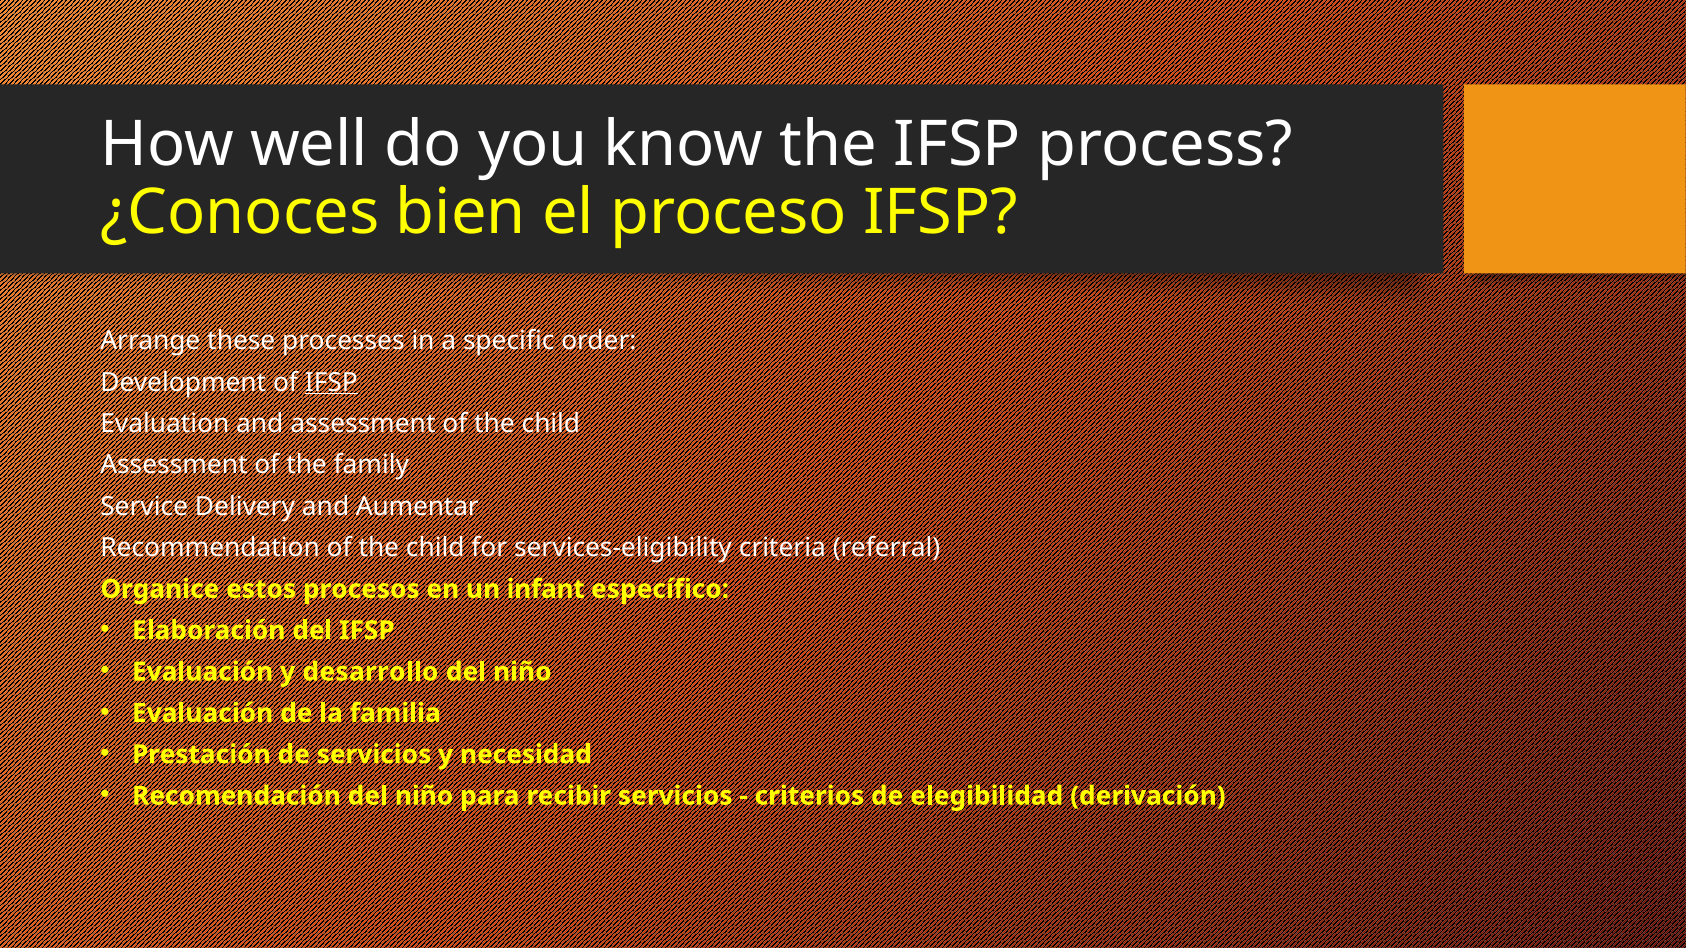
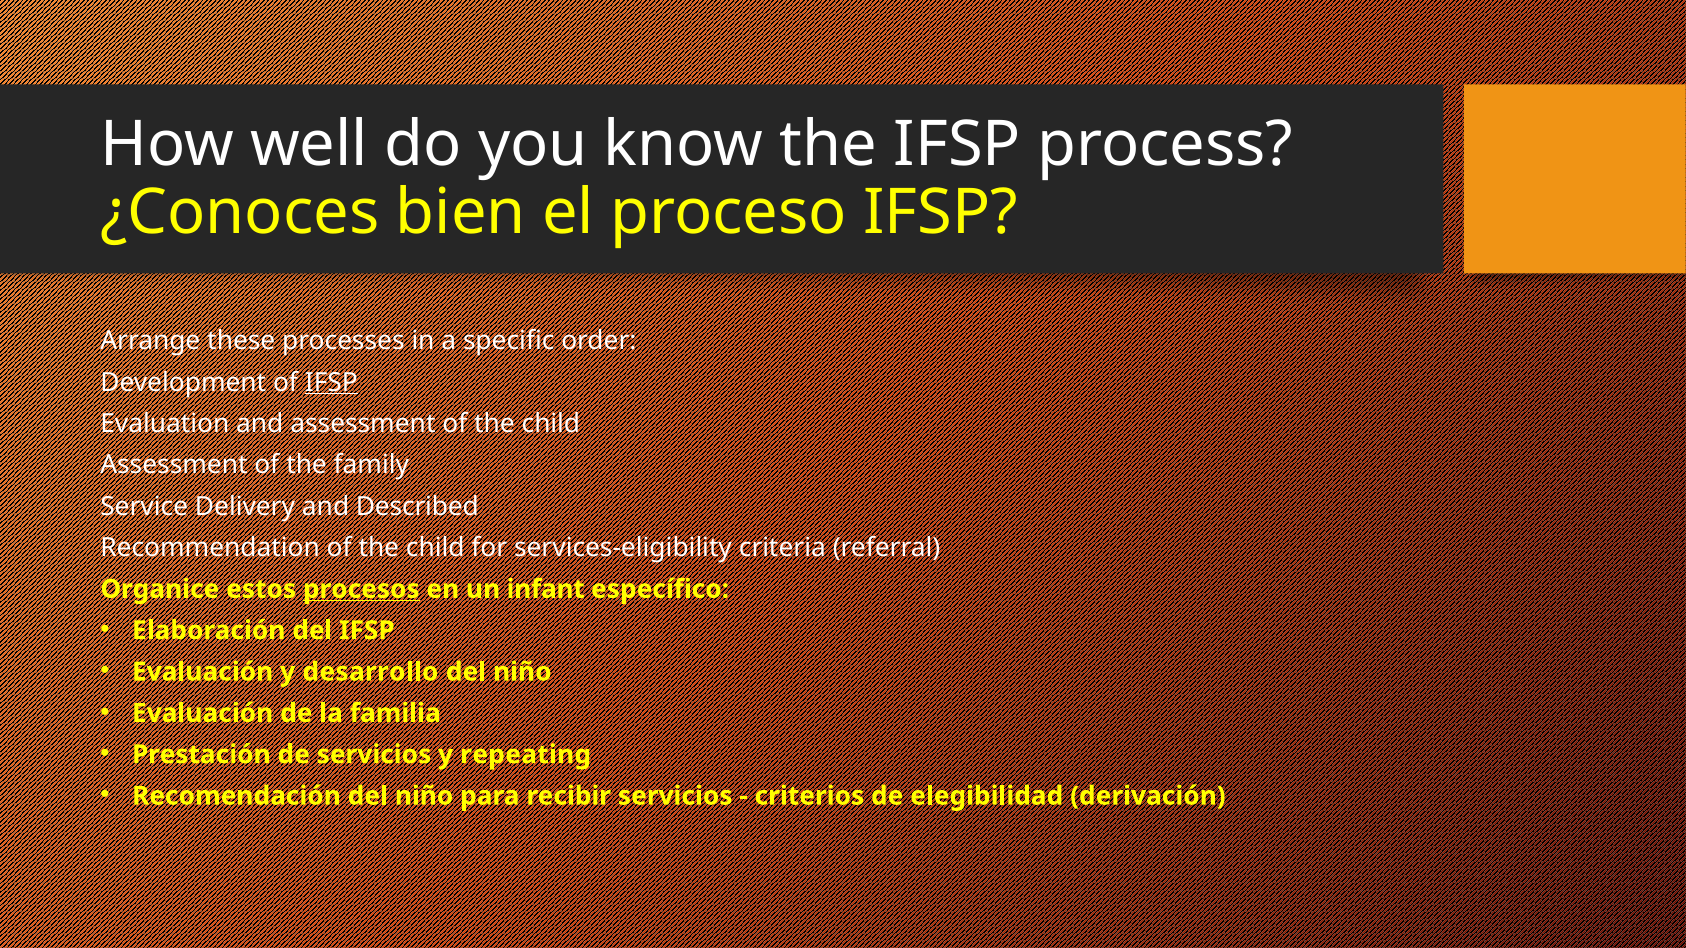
Aumentar: Aumentar -> Described (417, 507)
procesos underline: none -> present (361, 589)
necesidad: necesidad -> repeating (526, 755)
